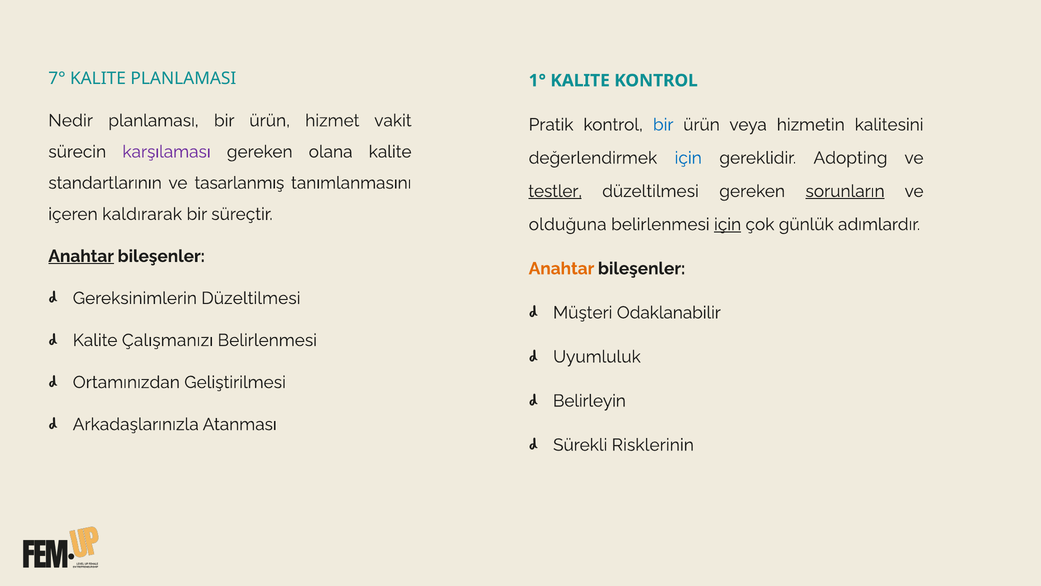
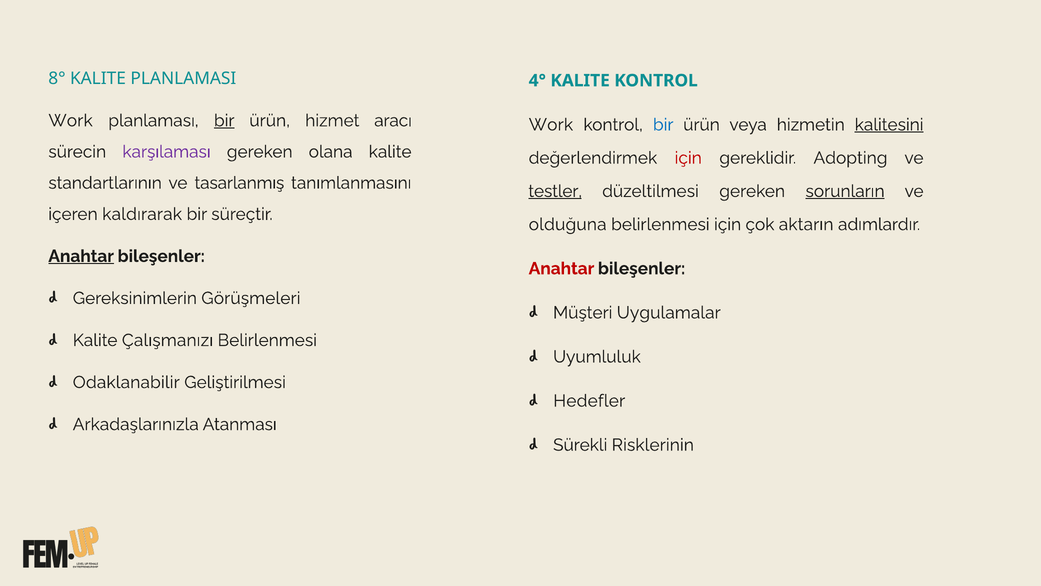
7°: 7° -> 8° (57, 78)
1°: 1° -> 4° (537, 81)
Nedir: Nedir -> Work (71, 120)
bir underline: none -> present (224, 120)
vakit: vakit -> aracı (393, 120)
Pratik: Pratik -> Work (551, 125)
kalitesini underline: none -> present (889, 125)
için colour: blue -> red (688, 158)
için underline: present -> none (728, 224)
günlük: günlük -> aktarın (806, 224)
Anahtar colour: orange -> red (561, 268)
Gereksinimlerin Düzeltilmesi: Düzeltilmesi -> Görüşmeleri (251, 298)
Odaklanabilir: Odaklanabilir -> Uygulamalar (669, 312)
Ortamınızdan: Ortamınızdan -> Odaklanabilir (126, 382)
Belirleyin: Belirleyin -> Hedefler (589, 401)
